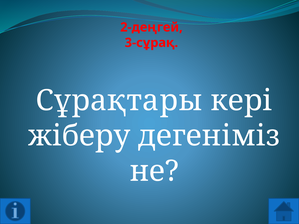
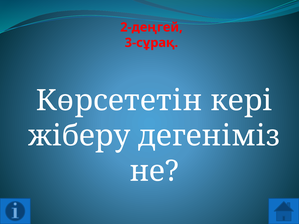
Сұрақтары: Сұрақтары -> Көрсететін (119, 101)
